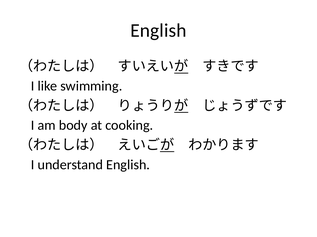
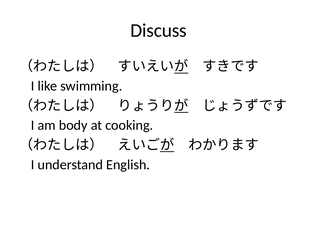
English: English -> Discuss (159, 31)
